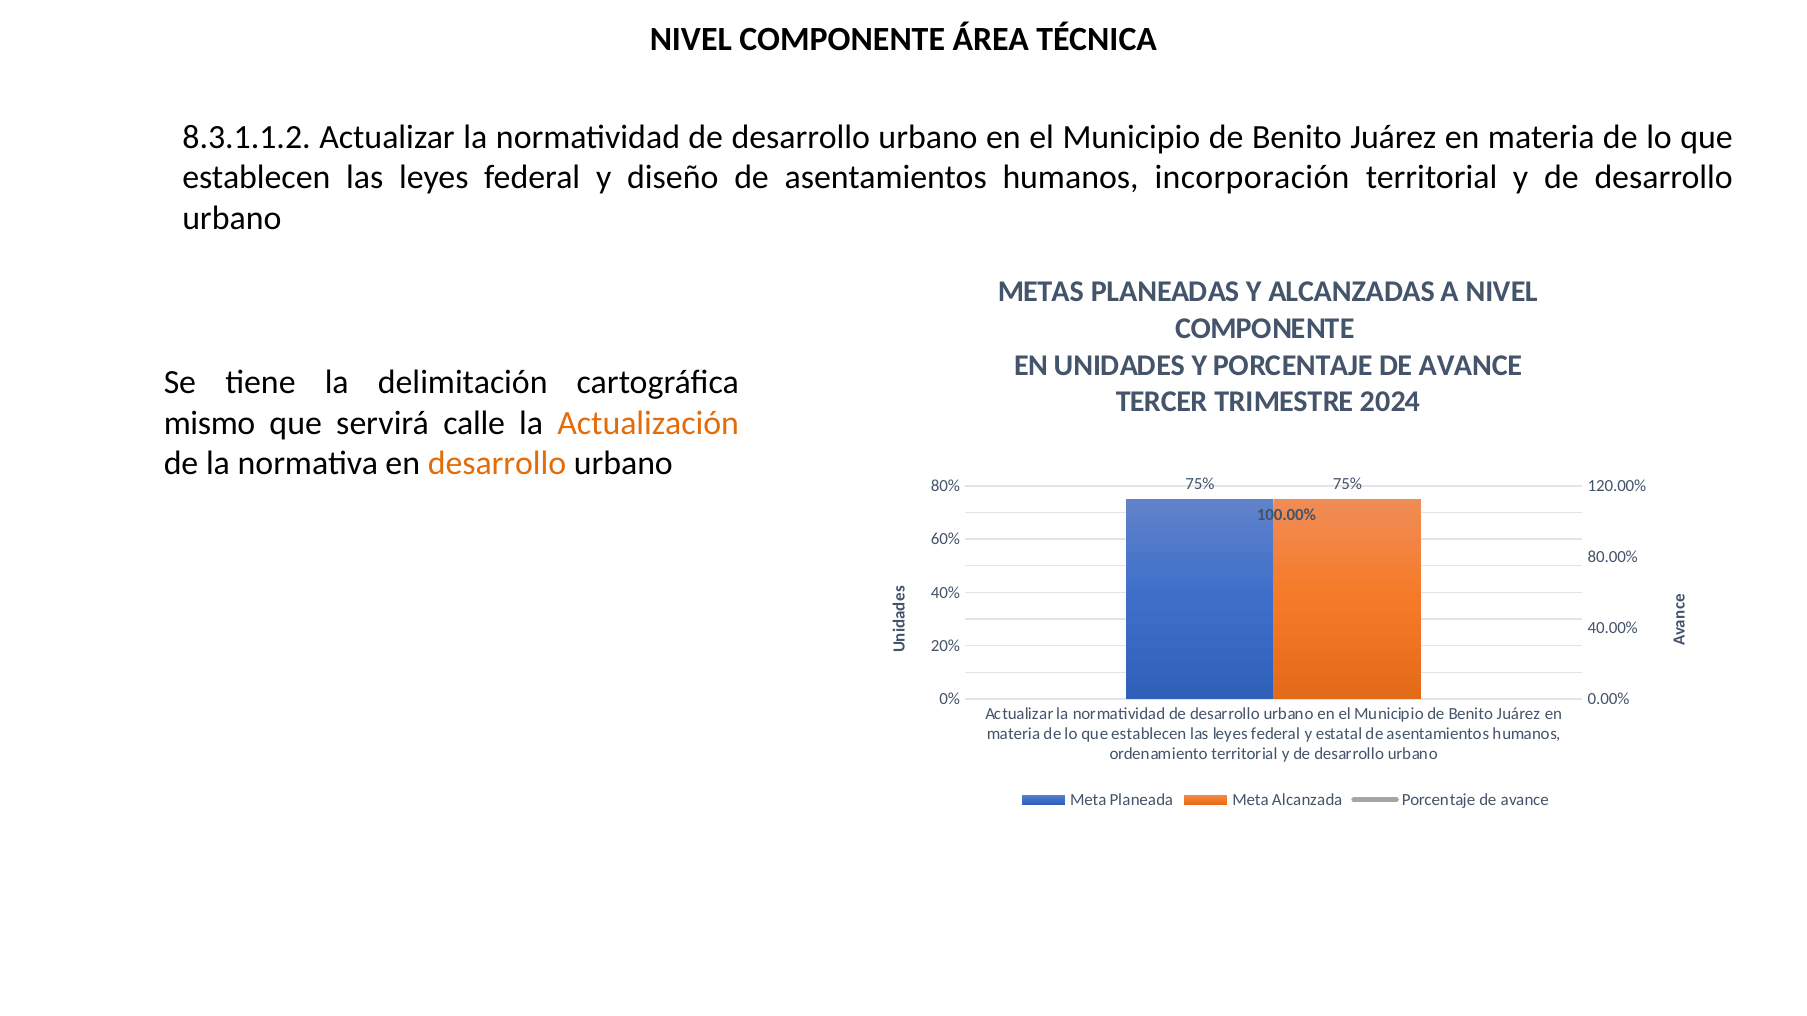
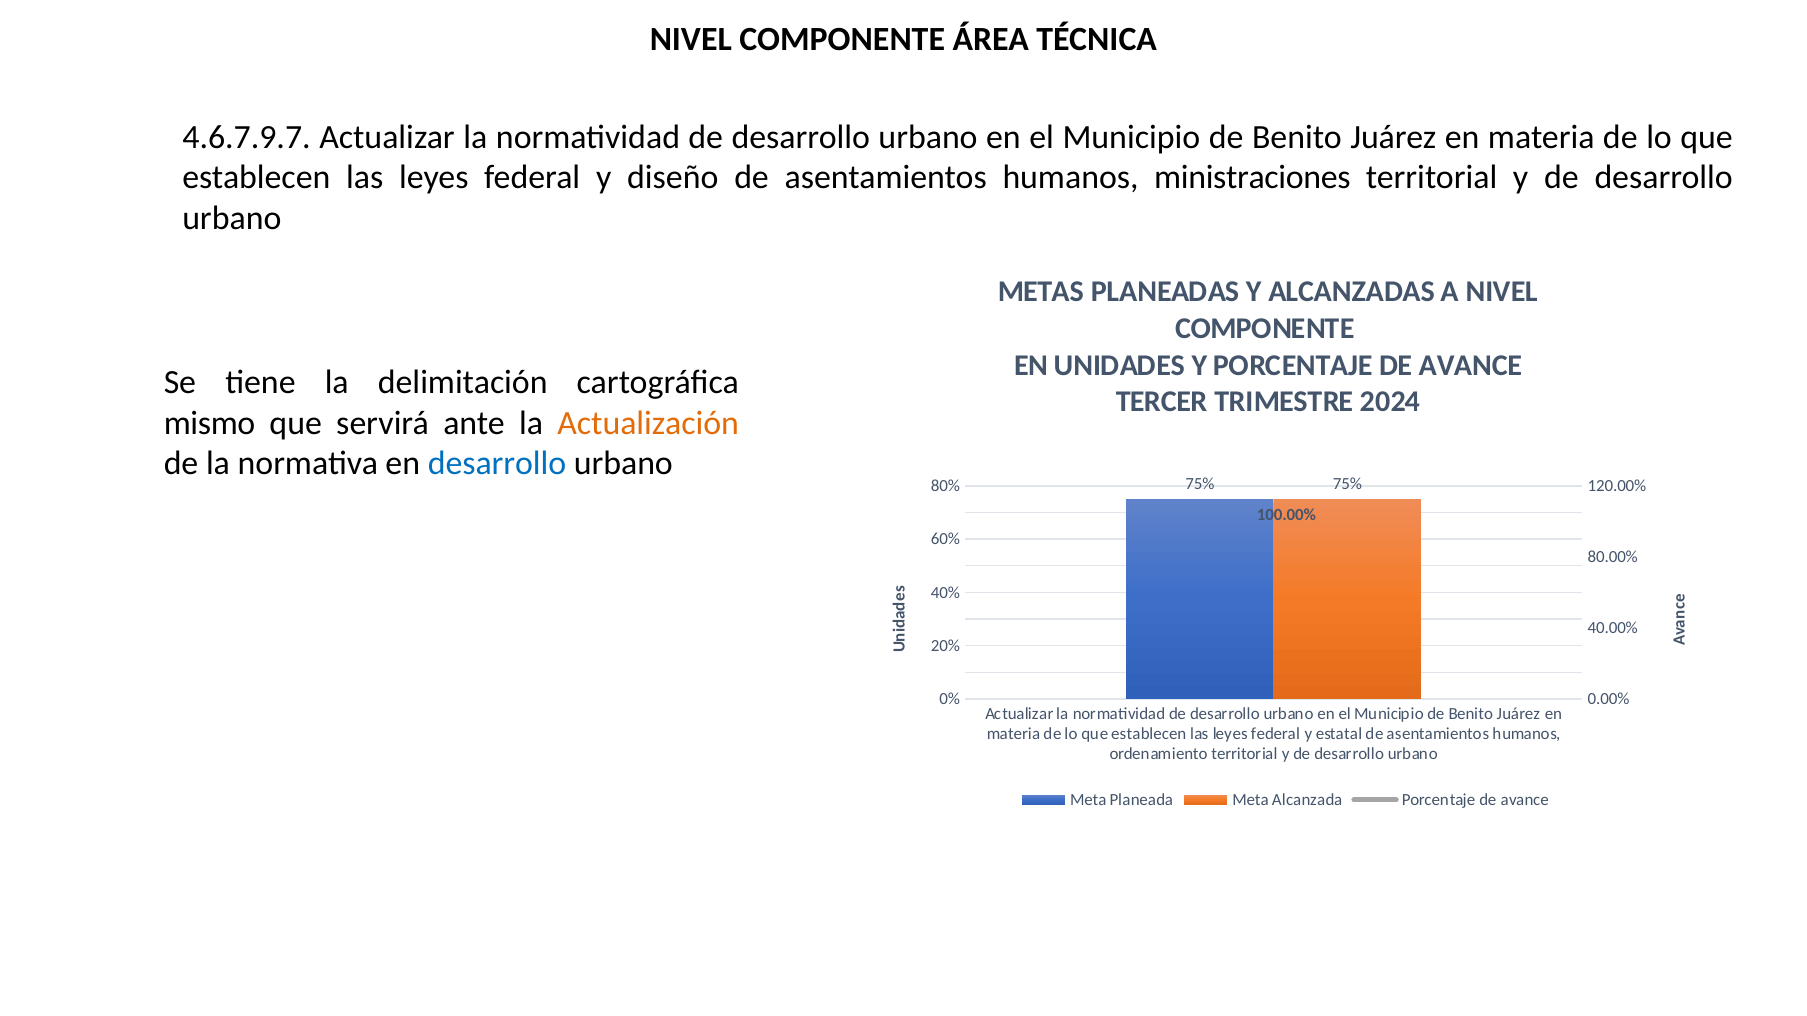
8.3.1.1.2: 8.3.1.1.2 -> 4.6.7.9.7 (247, 137)
incorporación: incorporación -> ministraciones (1252, 178)
calle: calle -> ante (474, 423)
desarrollo colour: orange -> blue (497, 464)
